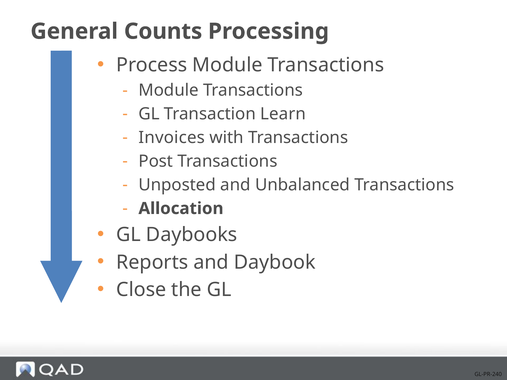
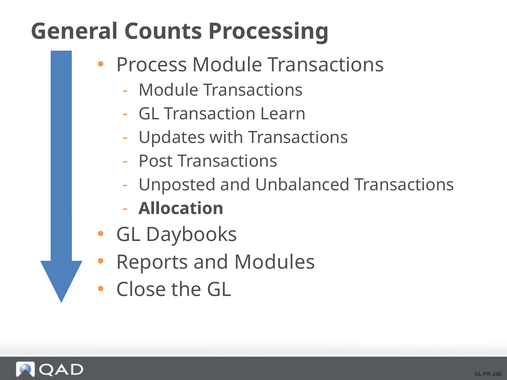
Invoices: Invoices -> Updates (172, 138)
Daybook: Daybook -> Modules (275, 262)
